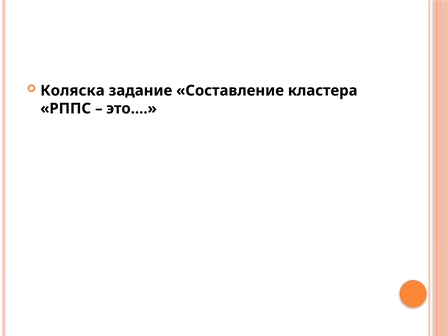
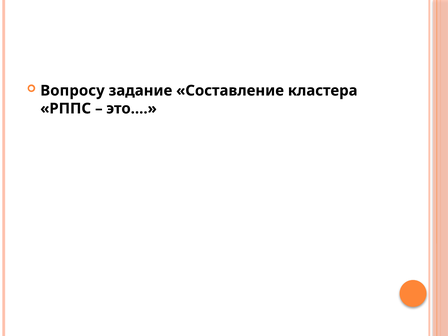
Коляска: Коляска -> Вопросу (72, 91)
